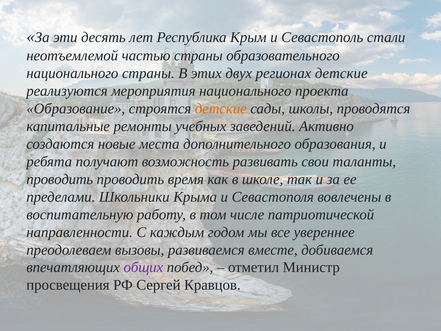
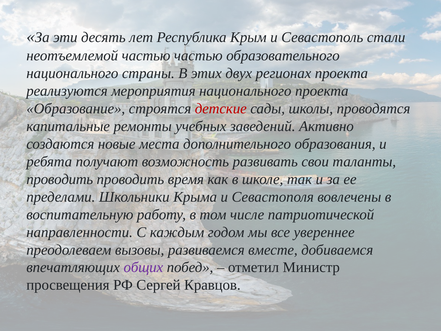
частью страны: страны -> частью (198, 56)
регионах детские: детские -> проекта (341, 73)
детские colour: orange -> red (221, 109)
